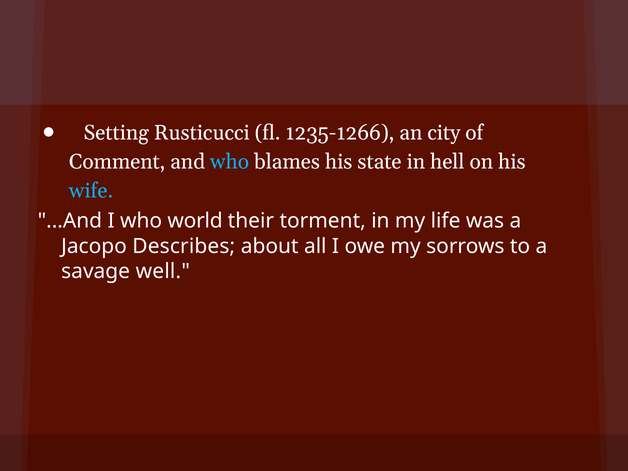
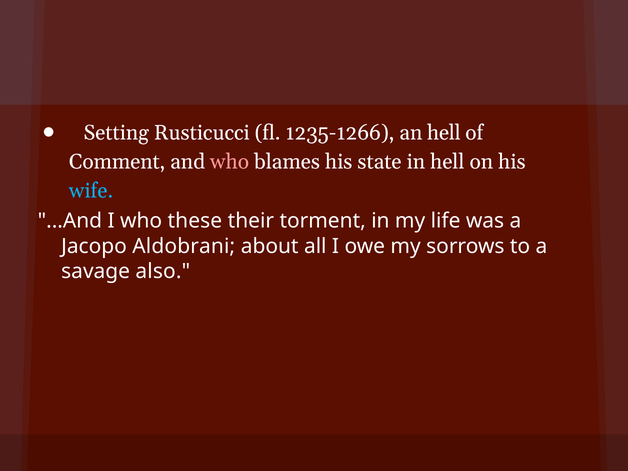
an city: city -> hell (444, 133)
who colour: light blue -> pink (230, 162)
world: world -> these (195, 221)
Describes: Describes -> Aldobrani (184, 246)
well: well -> also (163, 271)
